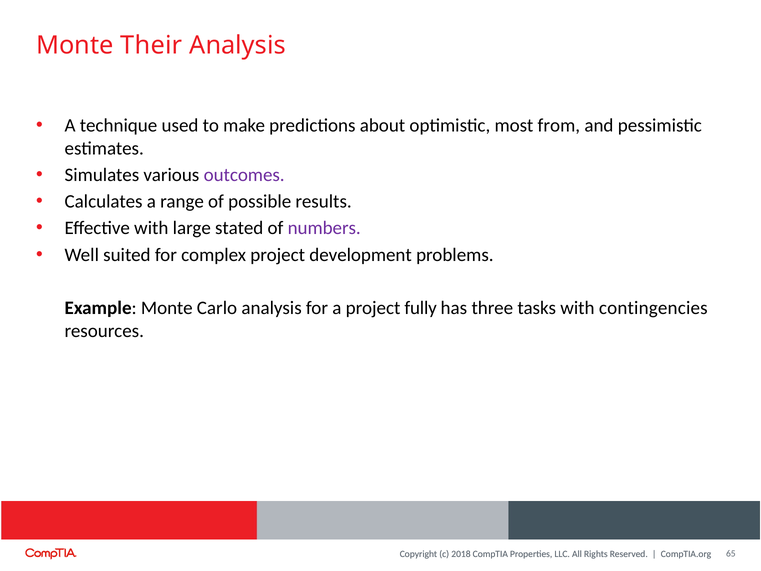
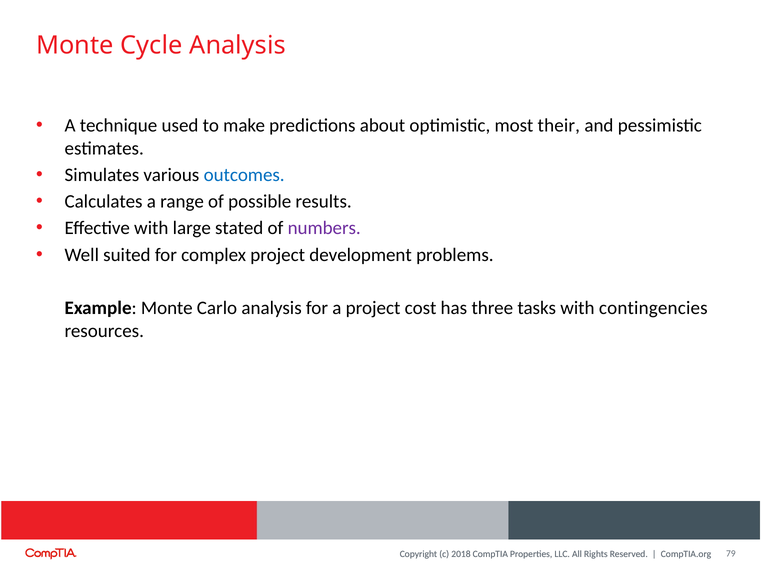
Their: Their -> Cycle (151, 45)
from: from -> their (559, 125)
outcomes colour: purple -> blue (244, 175)
fully: fully -> cost (421, 308)
65: 65 -> 79 (731, 553)
